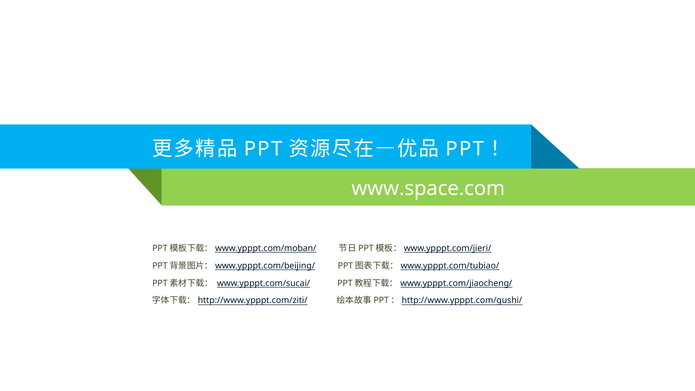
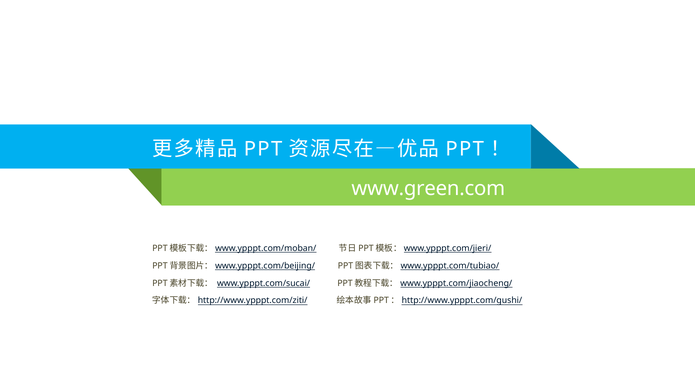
www.space.com: www.space.com -> www.green.com (428, 188)
